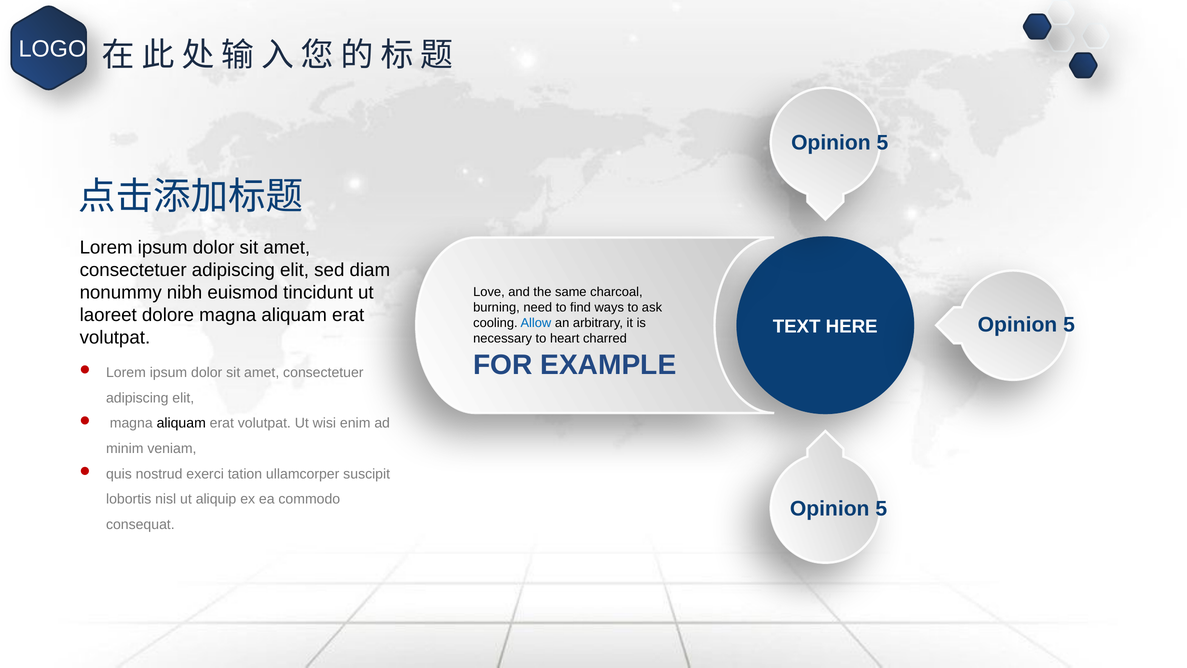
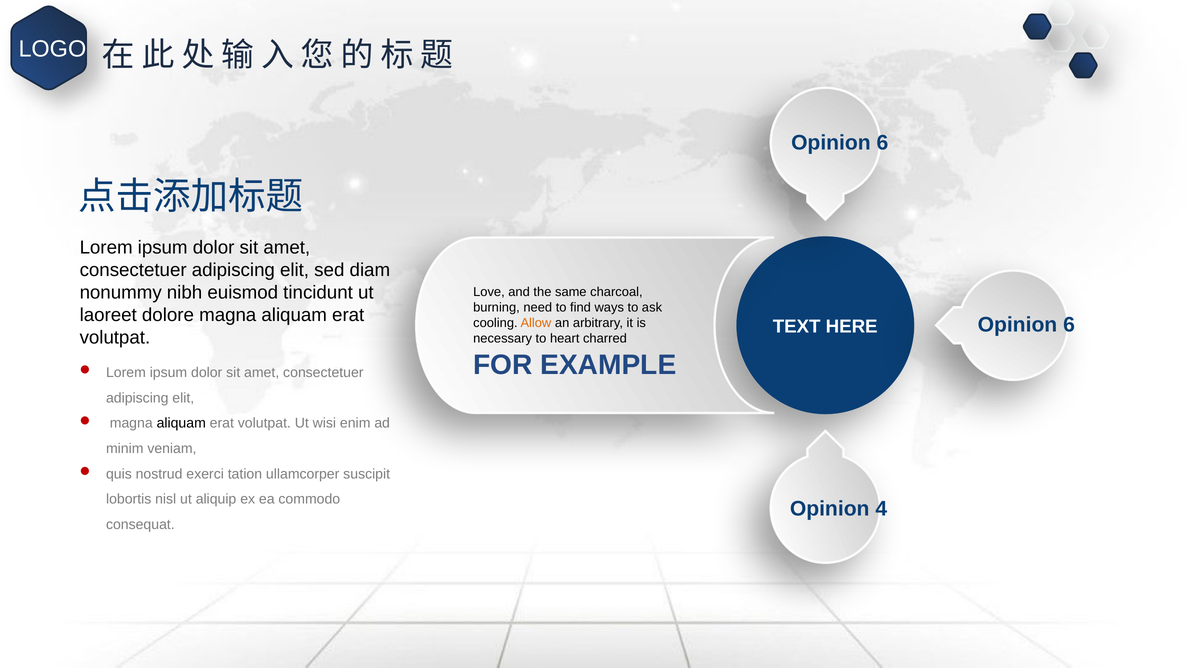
5: 5 -> 6 (882, 143)
5: 5 -> 6 (1069, 325)
Allow colour: blue -> orange (536, 323)
5: 5 -> 4 (881, 508)
